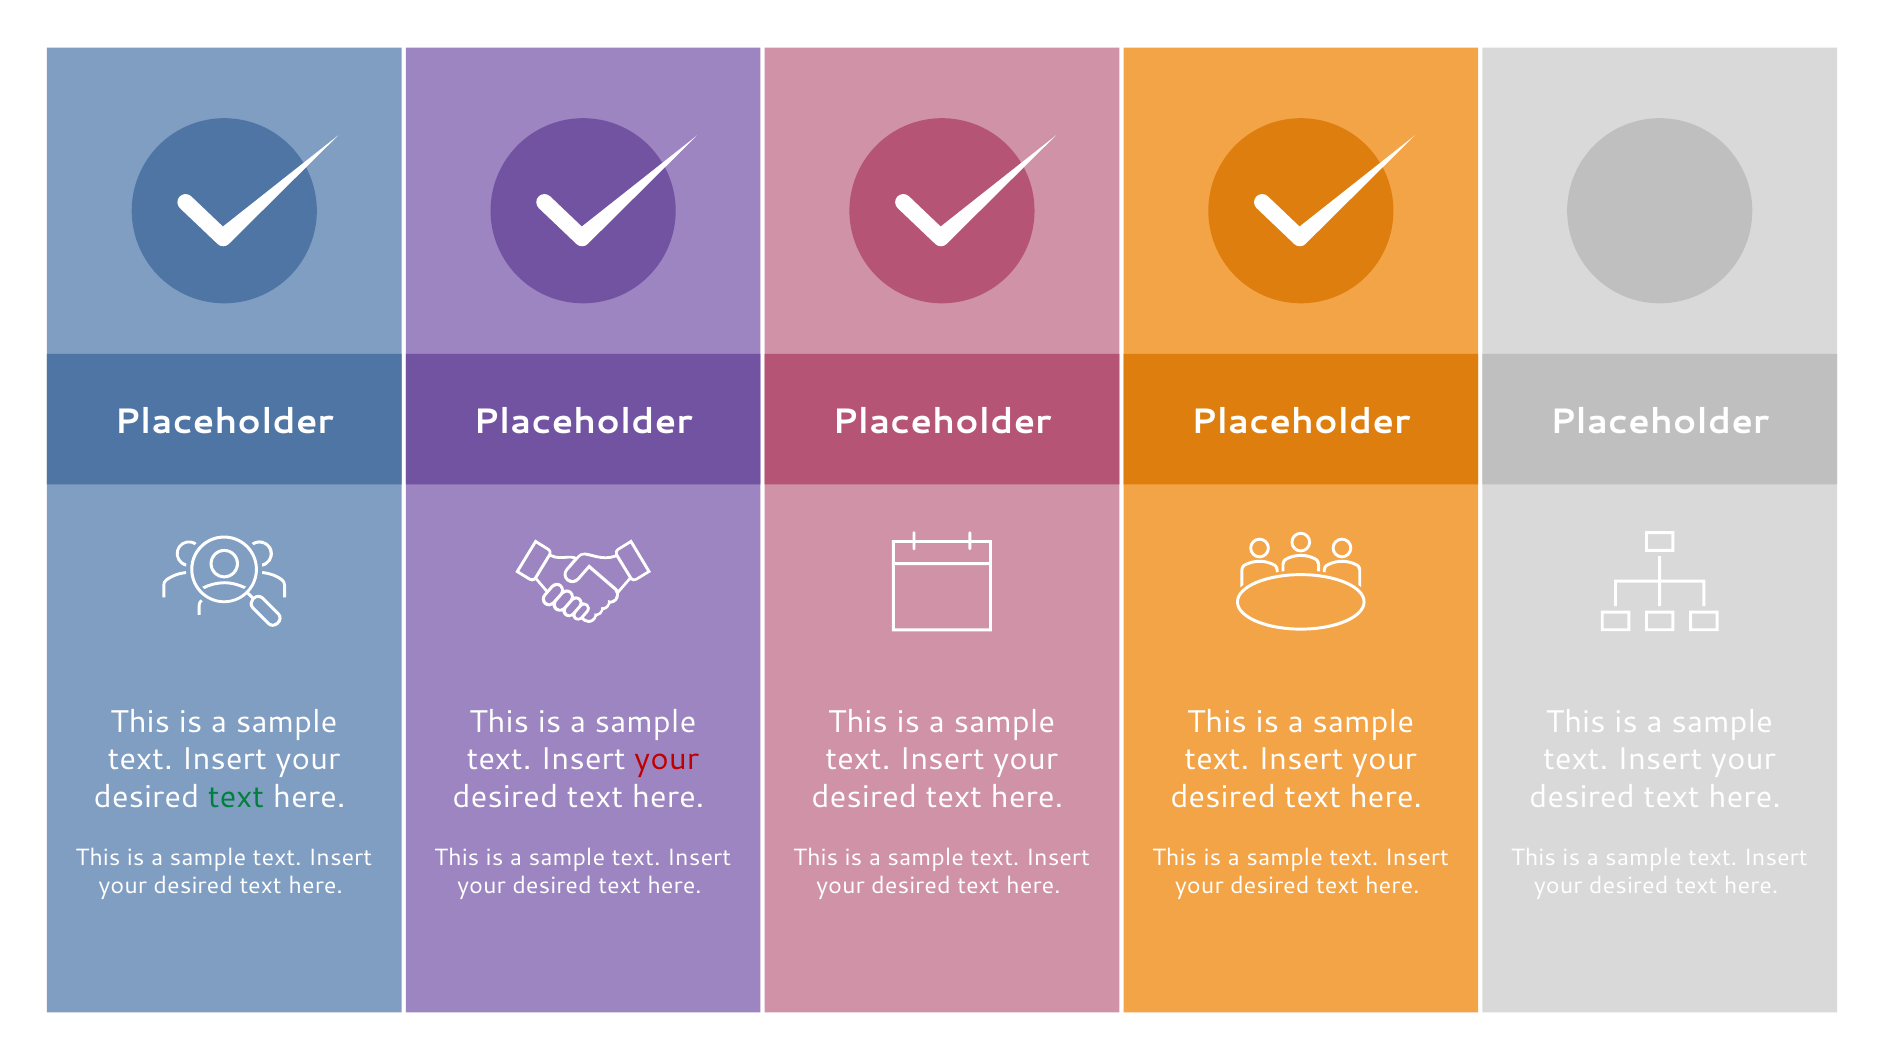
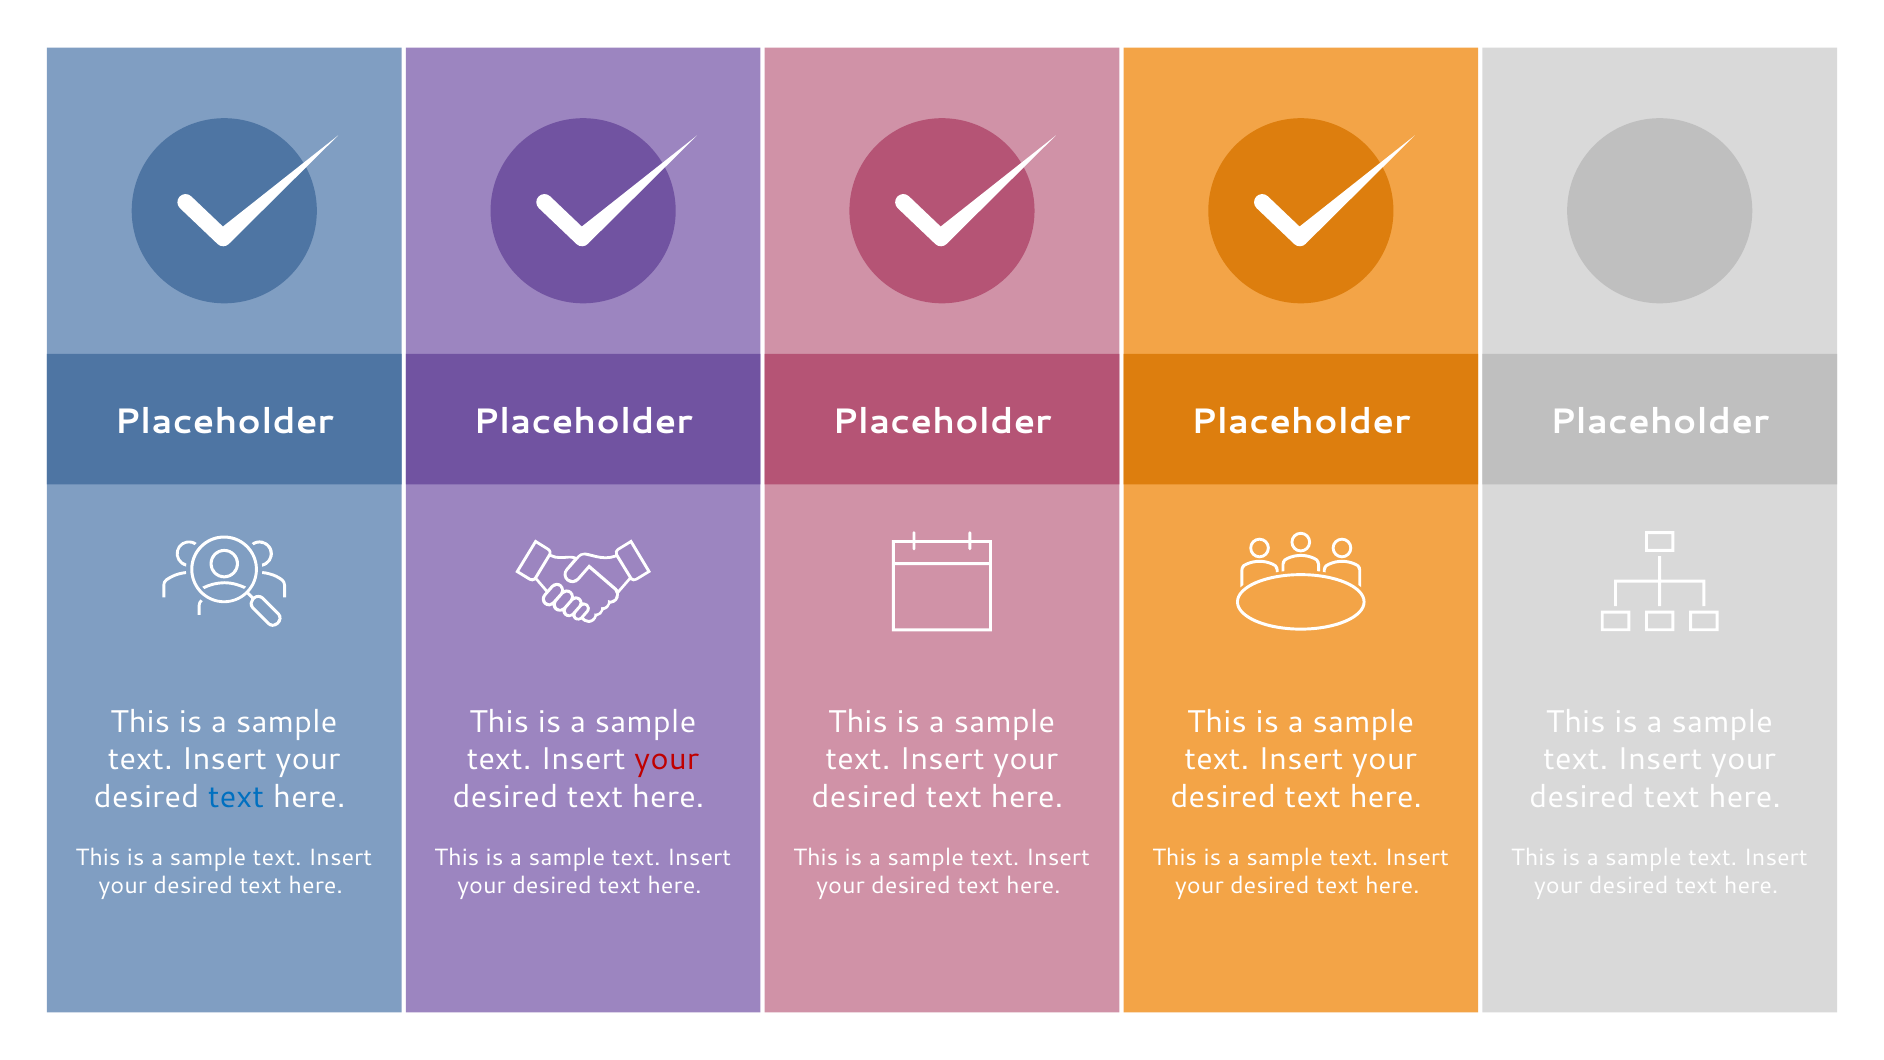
text colour: green -> blue (236, 797)
